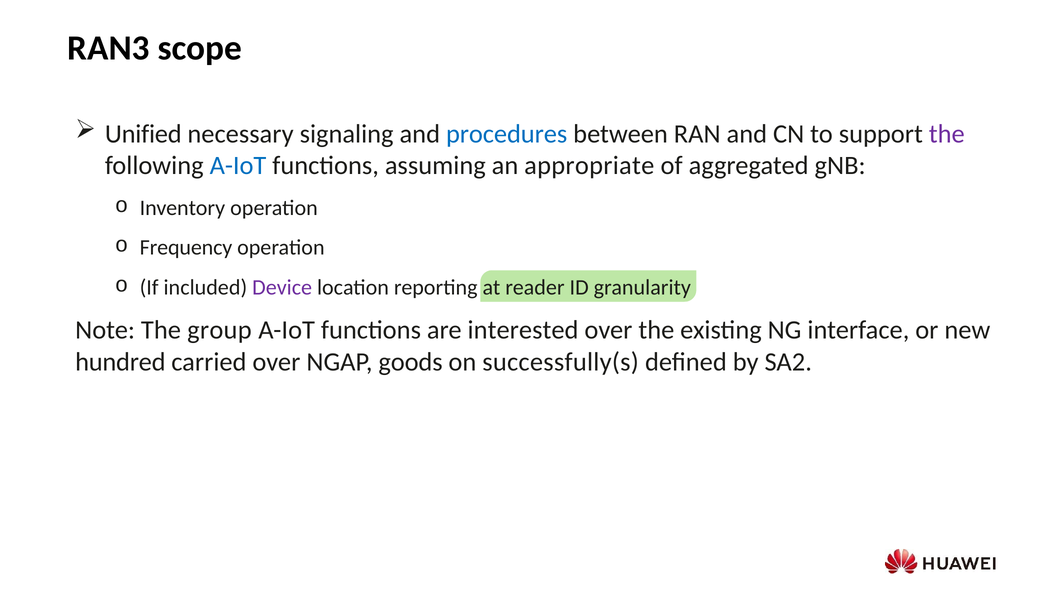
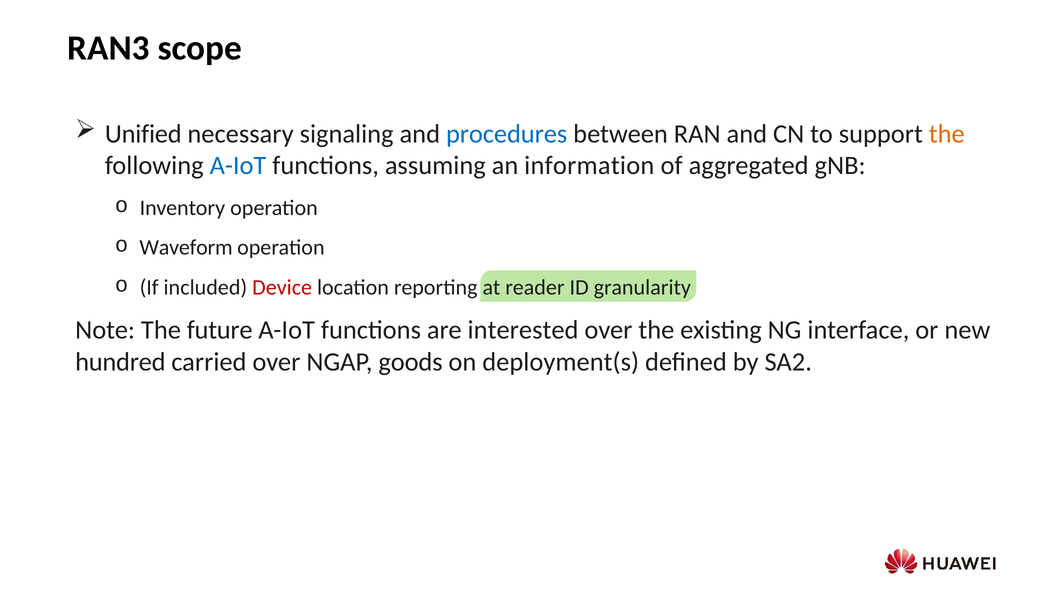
the colour: purple -> orange (947, 134)
appropriate: appropriate -> information (589, 166)
Frequency: Frequency -> Waveform (186, 247)
Device colour: purple -> red (282, 287)
group: group -> future (220, 330)
successfully(s: successfully(s -> deployment(s (561, 362)
